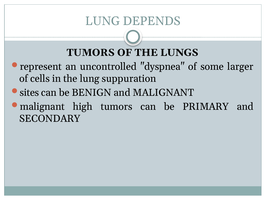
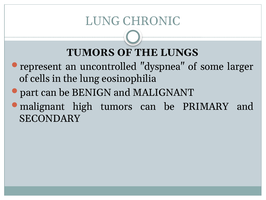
DEPENDS: DEPENDS -> CHRONIC (152, 21)
suppuration: suppuration -> eosinophilia (129, 78)
sites: sites -> part (29, 92)
